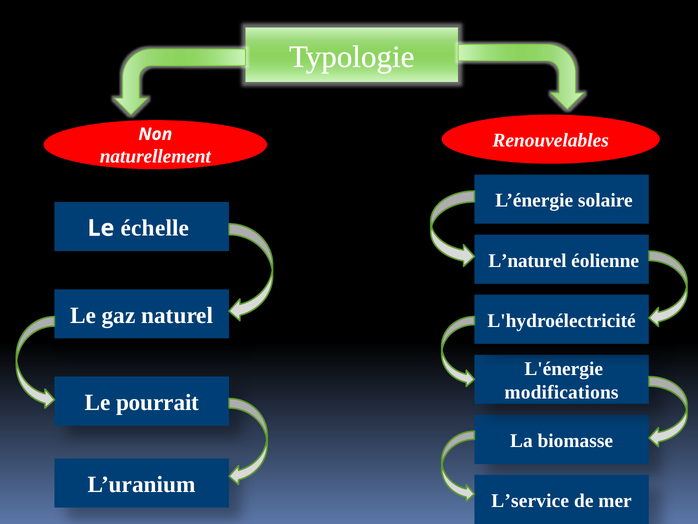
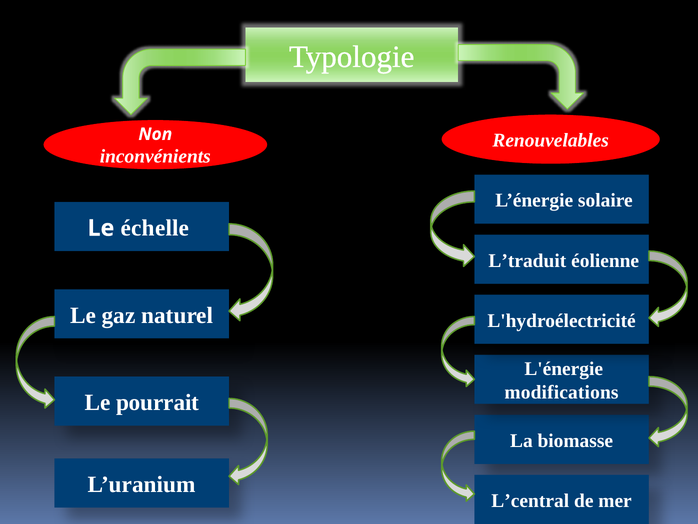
naturellement: naturellement -> inconvénients (155, 156)
L’naturel: L’naturel -> L’traduit (527, 260)
L’service: L’service -> L’central (530, 500)
